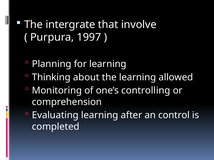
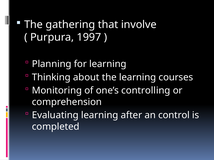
intergrate: intergrate -> gathering (70, 25)
allowed: allowed -> courses (176, 77)
